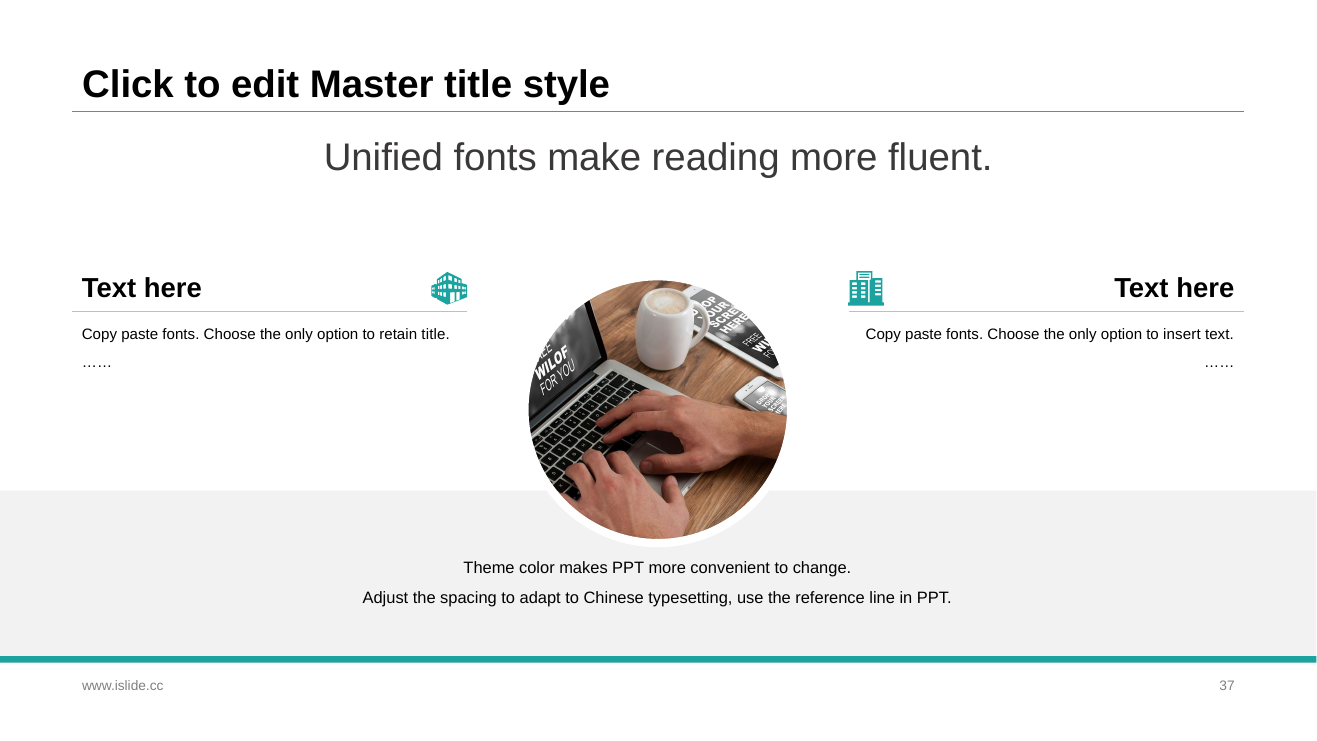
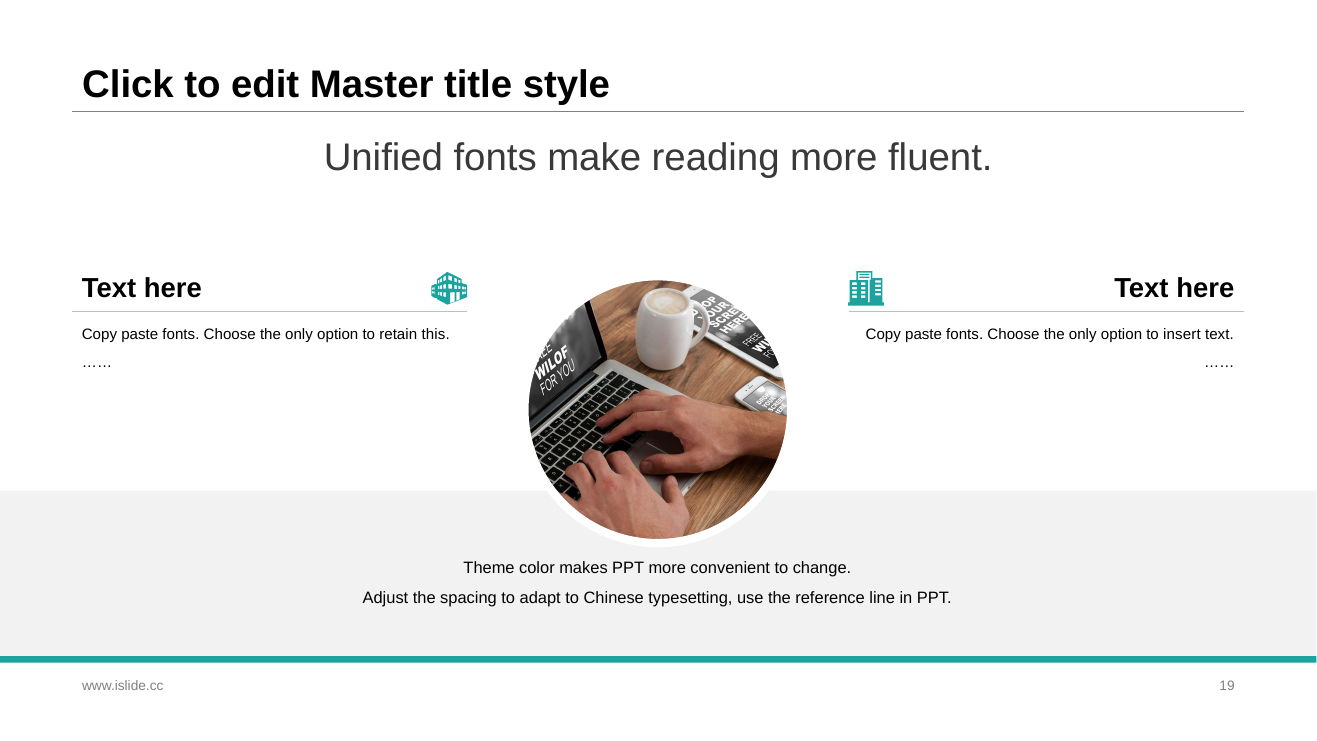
retain title: title -> this (436, 335)
37: 37 -> 19 (1227, 686)
